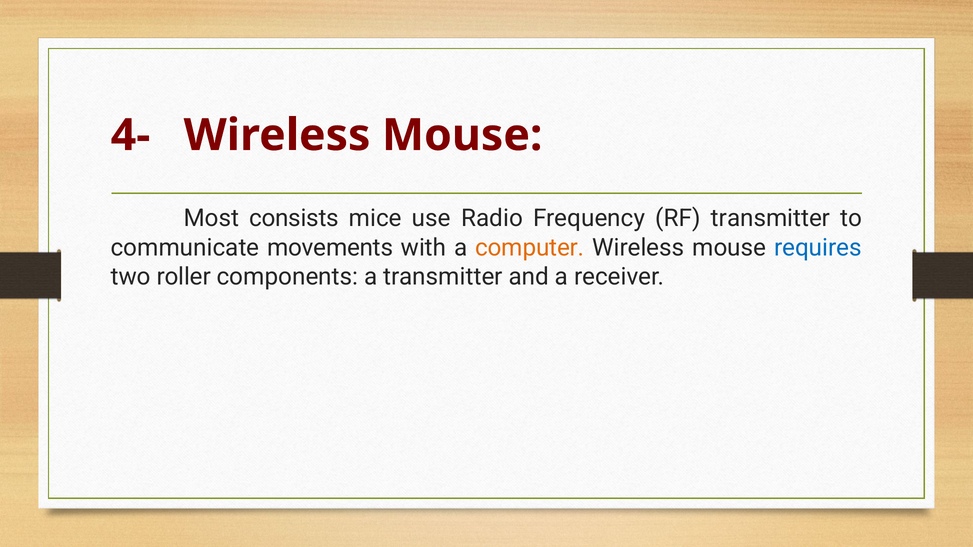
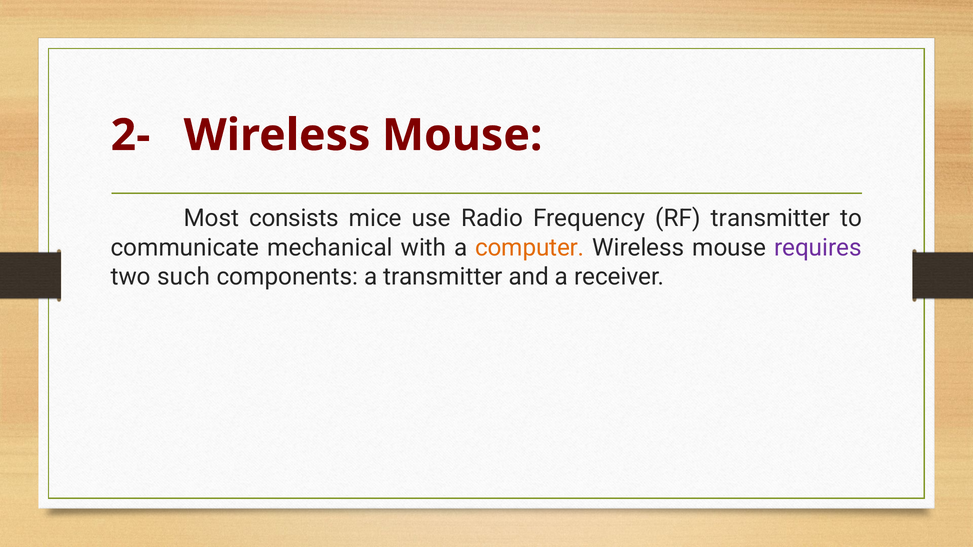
4-: 4- -> 2- (131, 135)
movements: movements -> mechanical (330, 248)
requires colour: blue -> purple (818, 248)
roller: roller -> such (184, 277)
